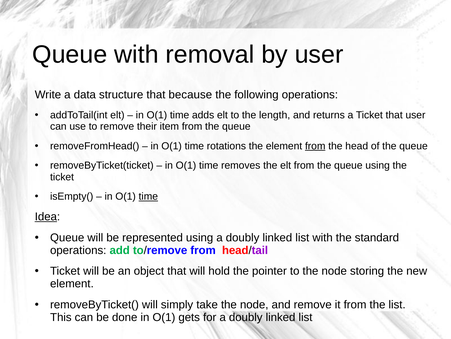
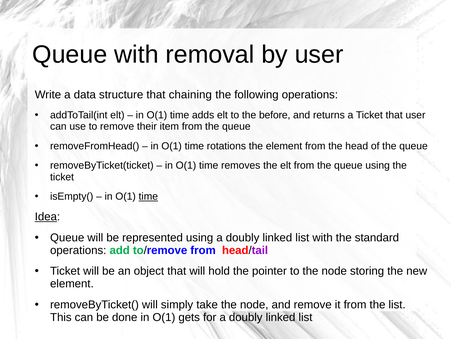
because: because -> chaining (190, 95)
length: length -> before (275, 115)
from underline: present -> none (315, 146)
